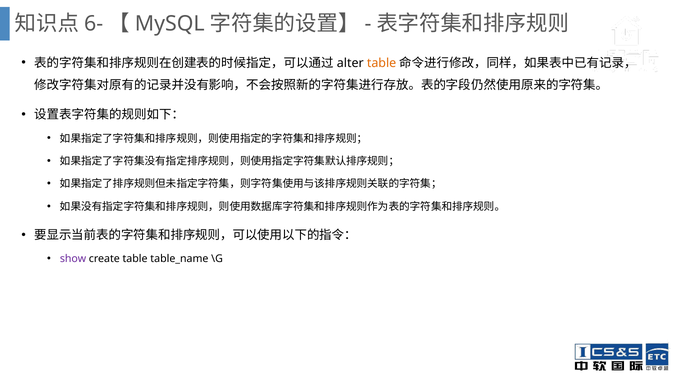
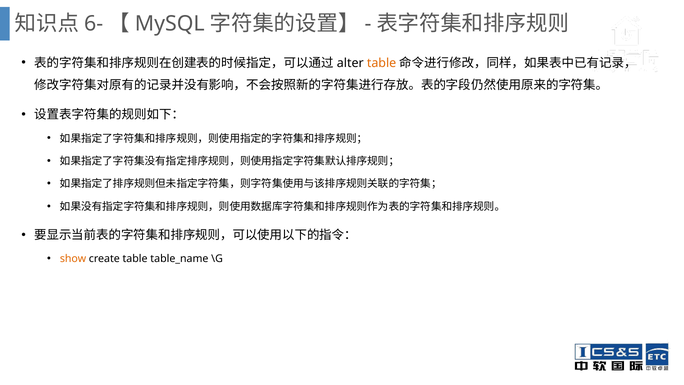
show colour: purple -> orange (73, 259)
